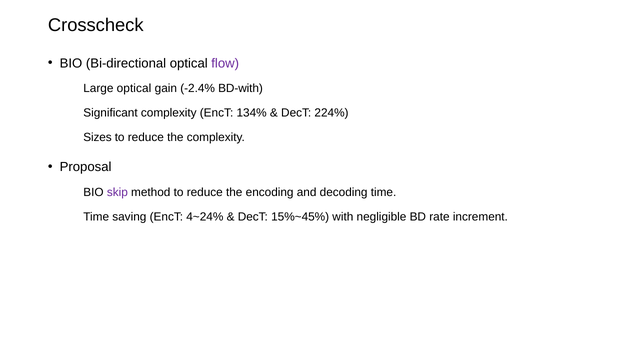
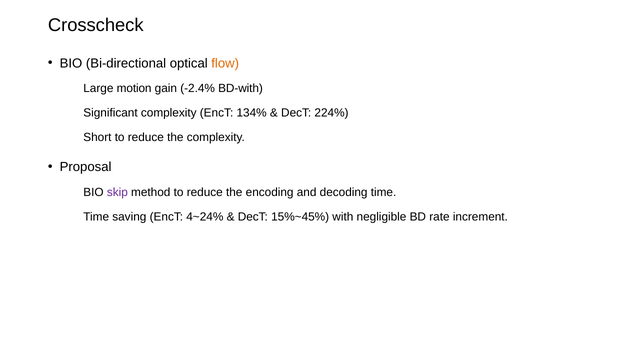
flow colour: purple -> orange (225, 63)
Large optical: optical -> motion (134, 88)
Sizes: Sizes -> Short (97, 137)
